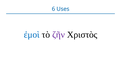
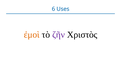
ἐμοὶ colour: blue -> orange (32, 35)
